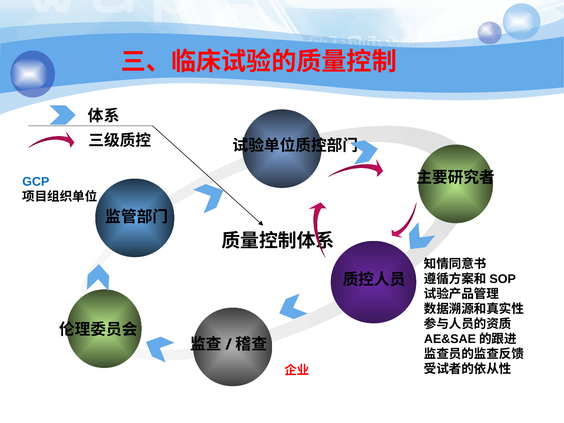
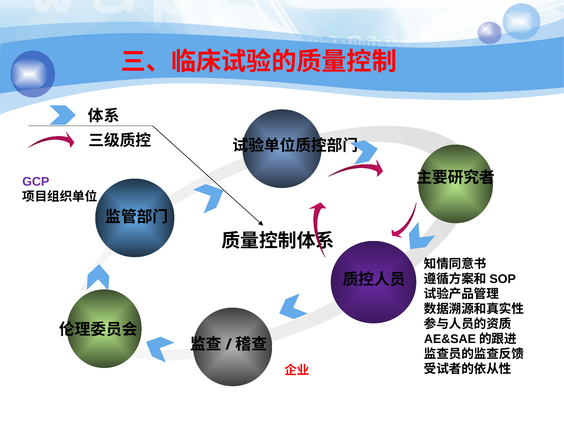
GCP colour: blue -> purple (36, 182)
